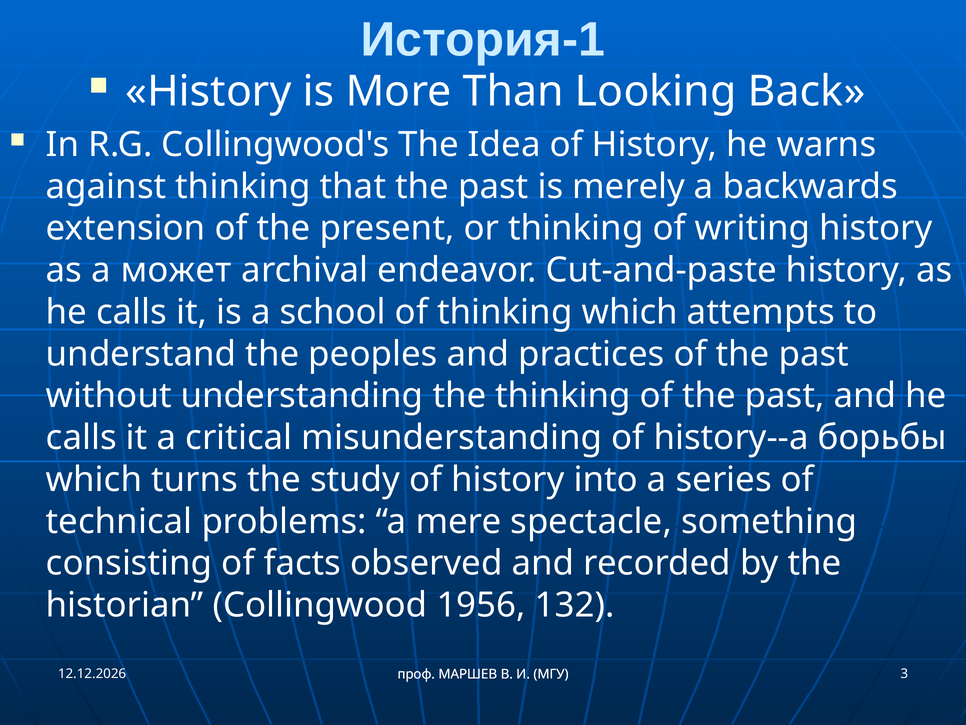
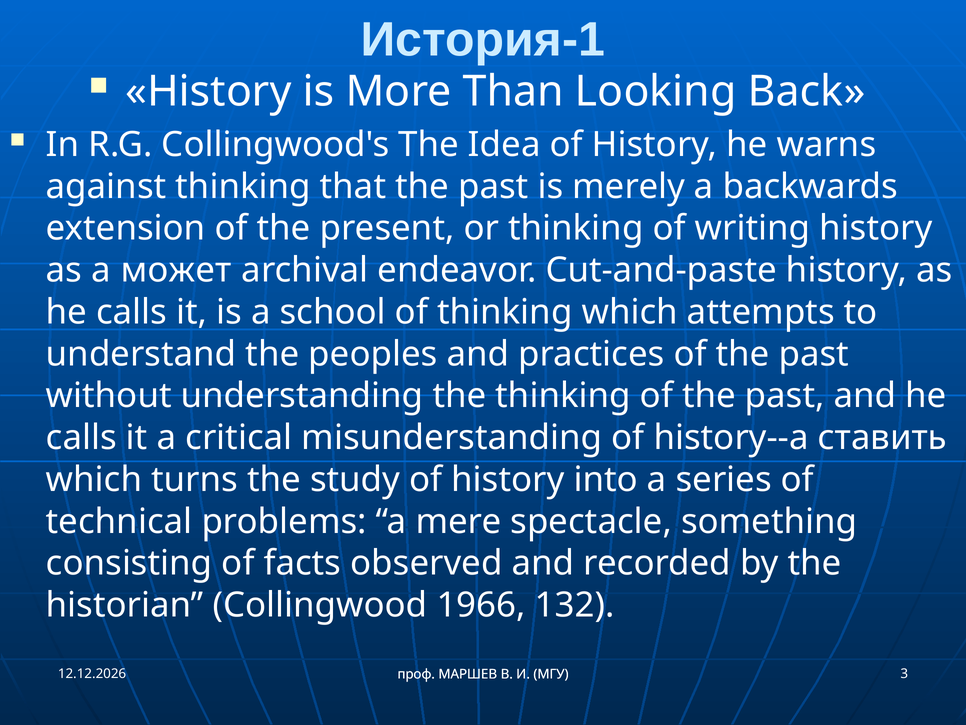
борьбы: борьбы -> ставить (882, 437)
1956: 1956 -> 1966 (481, 605)
